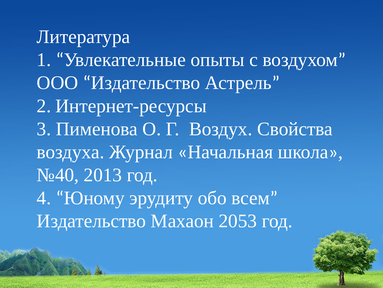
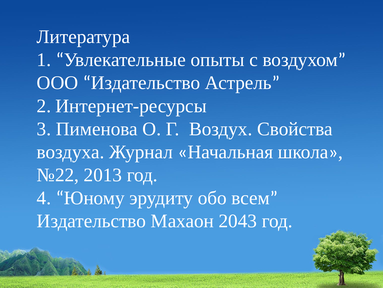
№40: №40 -> №22 (58, 175)
2053: 2053 -> 2043 (238, 221)
